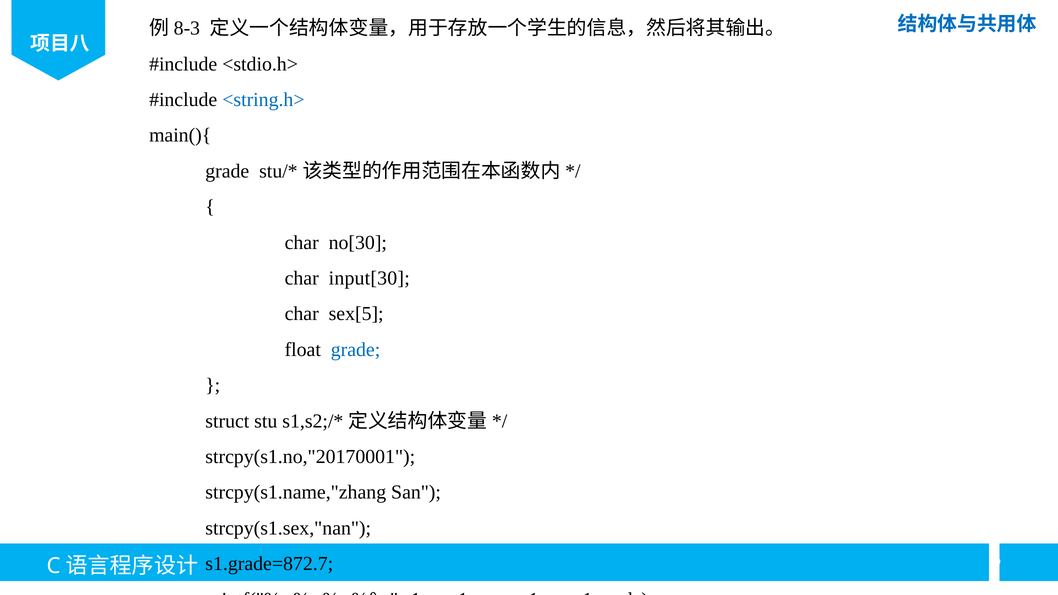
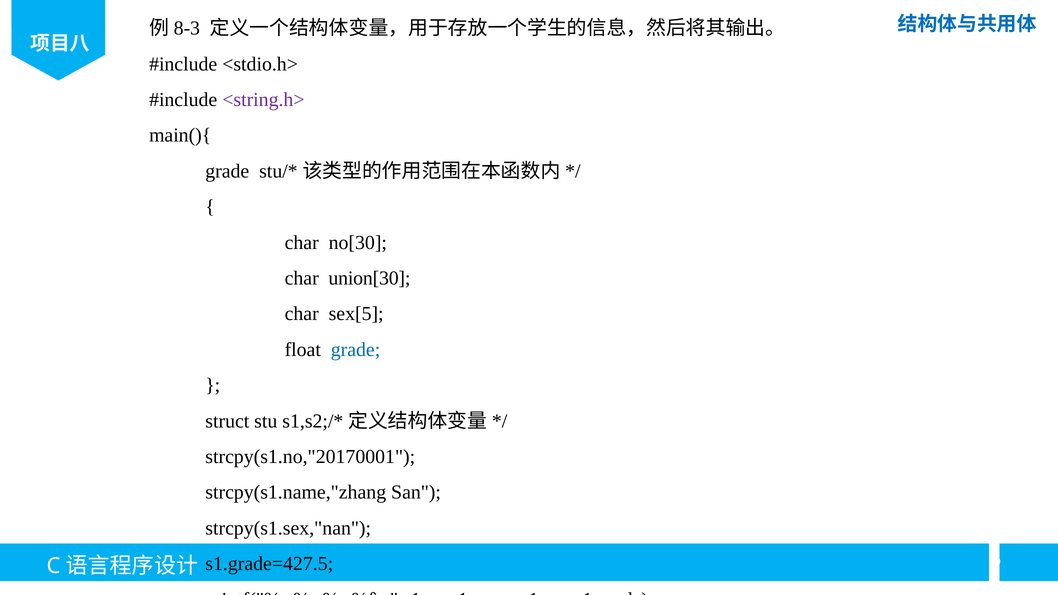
<string.h> colour: blue -> purple (263, 100)
input[30: input[30 -> union[30 (369, 278)
s1.grade=872.7: s1.grade=872.7 -> s1.grade=427.5 (269, 564)
